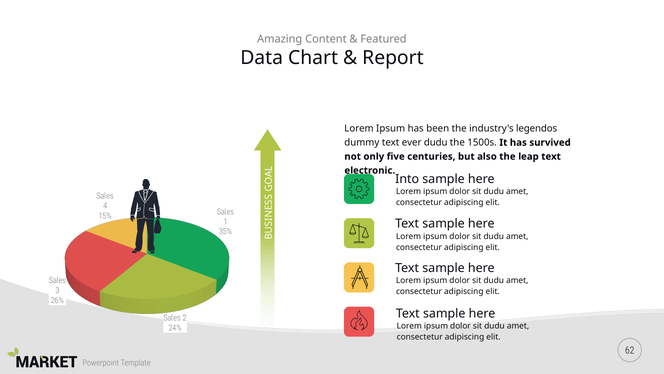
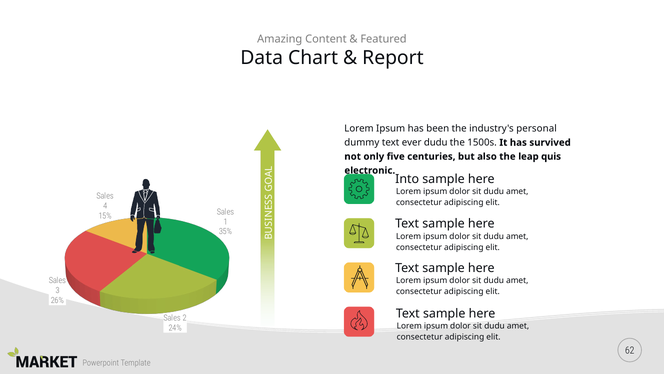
legendos: legendos -> personal (537, 128)
leap text: text -> quis (551, 156)
